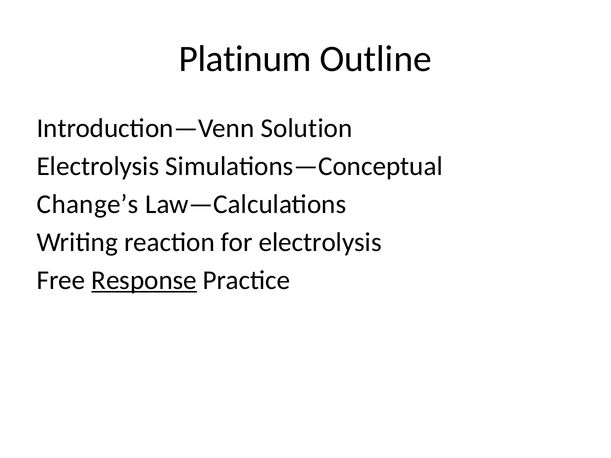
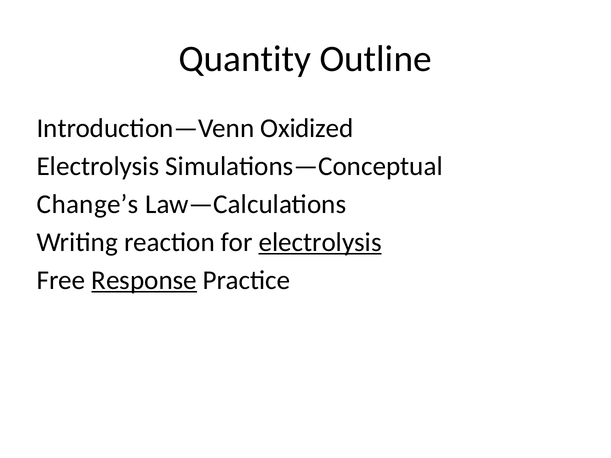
Platinum: Platinum -> Quantity (245, 59)
Solution: Solution -> Oxidized (307, 128)
electrolysis underline: none -> present (320, 242)
